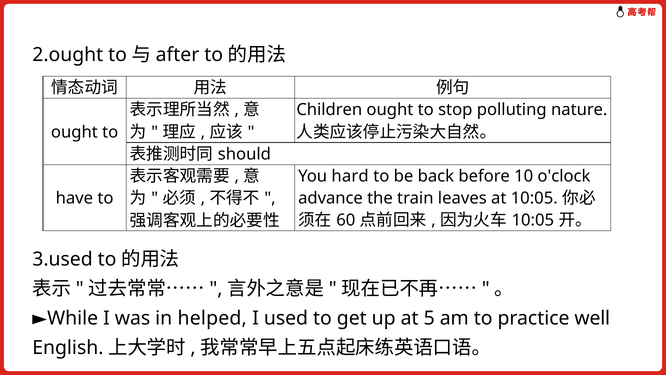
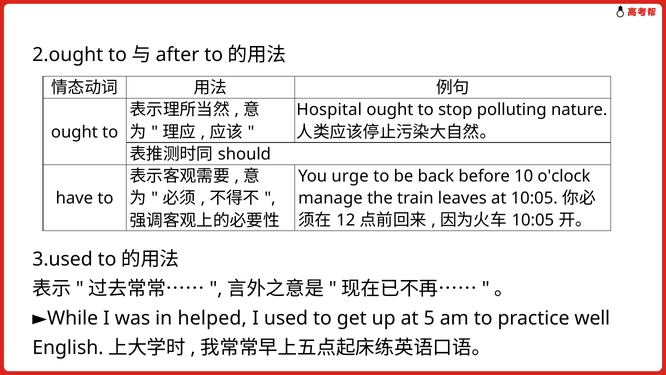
Children: Children -> Hospital (329, 110)
hard: hard -> urge (350, 176)
advance: advance -> manage (330, 198)
60: 60 -> 12 (346, 220)
